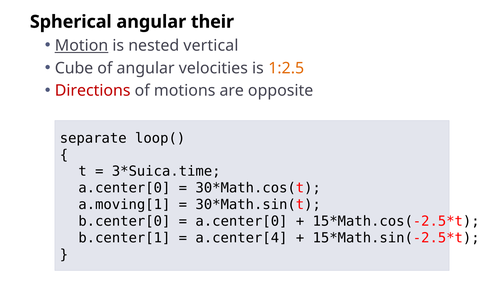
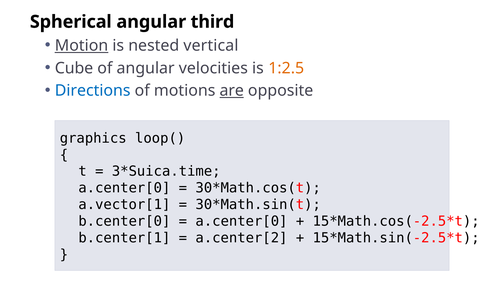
their: their -> third (212, 22)
Directions colour: red -> blue (93, 91)
are underline: none -> present (232, 91)
separate: separate -> graphics (93, 138)
a.moving[1: a.moving[1 -> a.vector[1 (124, 205)
a.center[4: a.center[4 -> a.center[2 (241, 238)
